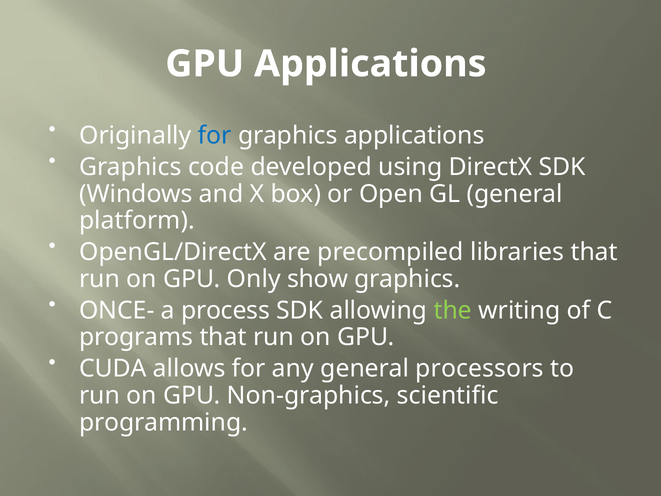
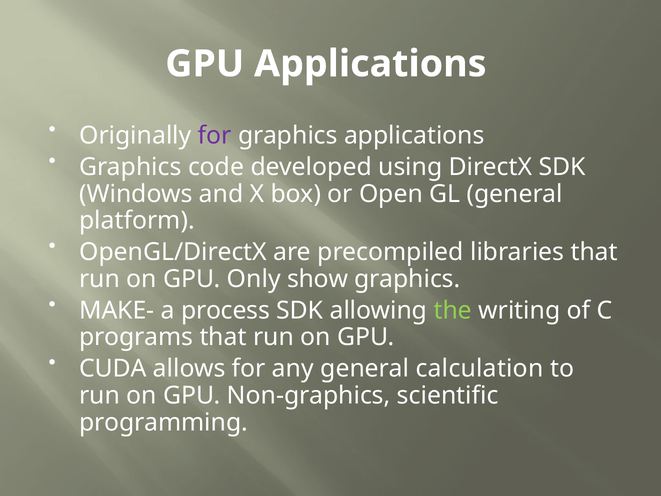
for colour: blue -> purple (215, 136)
ONCE-: ONCE- -> MAKE- (117, 310)
processors: processors -> calculation (480, 369)
